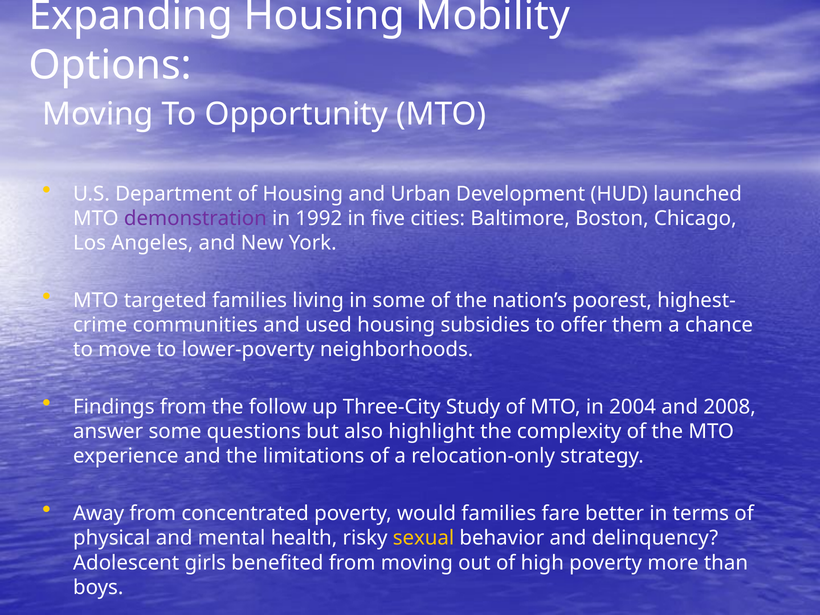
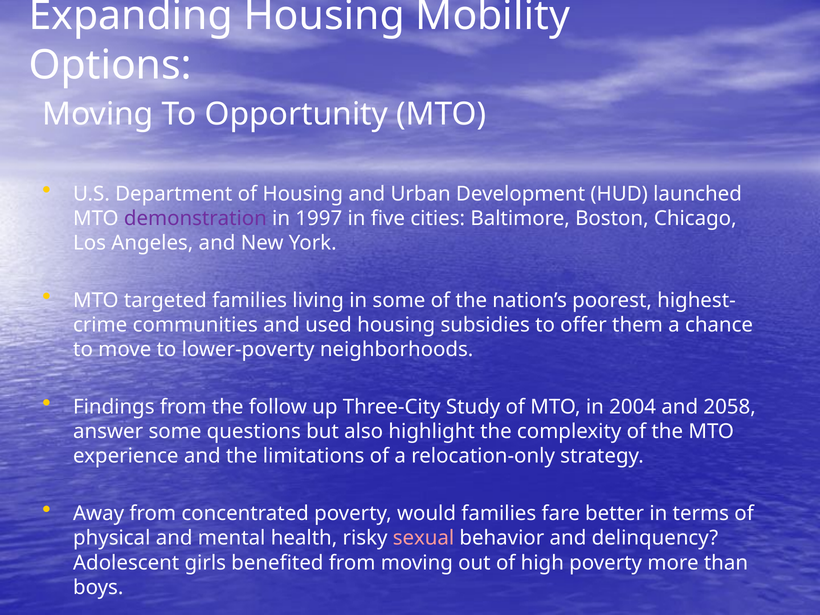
1992: 1992 -> 1997 (319, 218)
2008: 2008 -> 2058 (730, 407)
sexual colour: yellow -> pink (423, 538)
